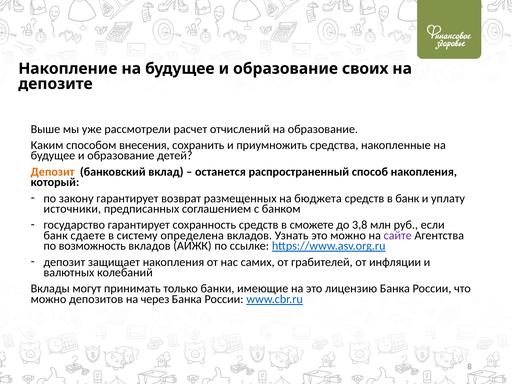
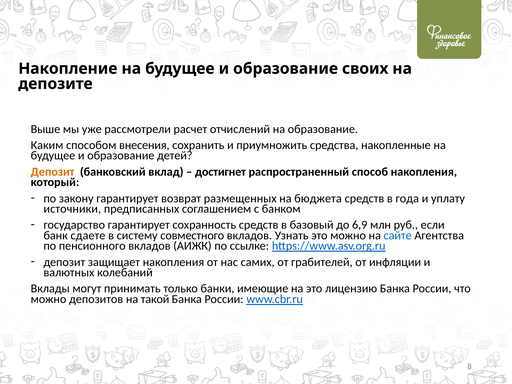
останется: останется -> достигнет (220, 172)
в банк: банк -> года (407, 198)
сможете: сможете -> базовый (312, 225)
3,8: 3,8 -> 6,9 (360, 225)
определена: определена -> совместного (192, 235)
сайте colour: purple -> blue (398, 235)
возможность: возможность -> пенсионного (92, 246)
через: через -> такой (155, 299)
